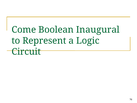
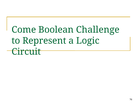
Inaugural: Inaugural -> Challenge (98, 30)
